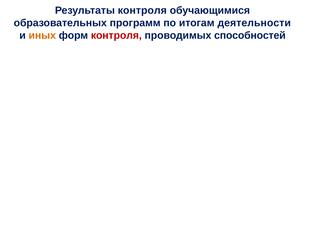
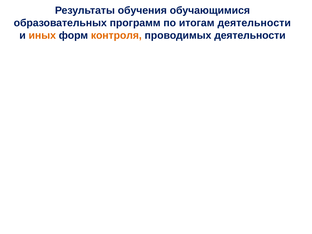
Результаты контроля: контроля -> обучения (142, 10)
контроля colour: red -> orange (116, 35)
проводимых способностей: способностей -> деятельности (250, 35)
